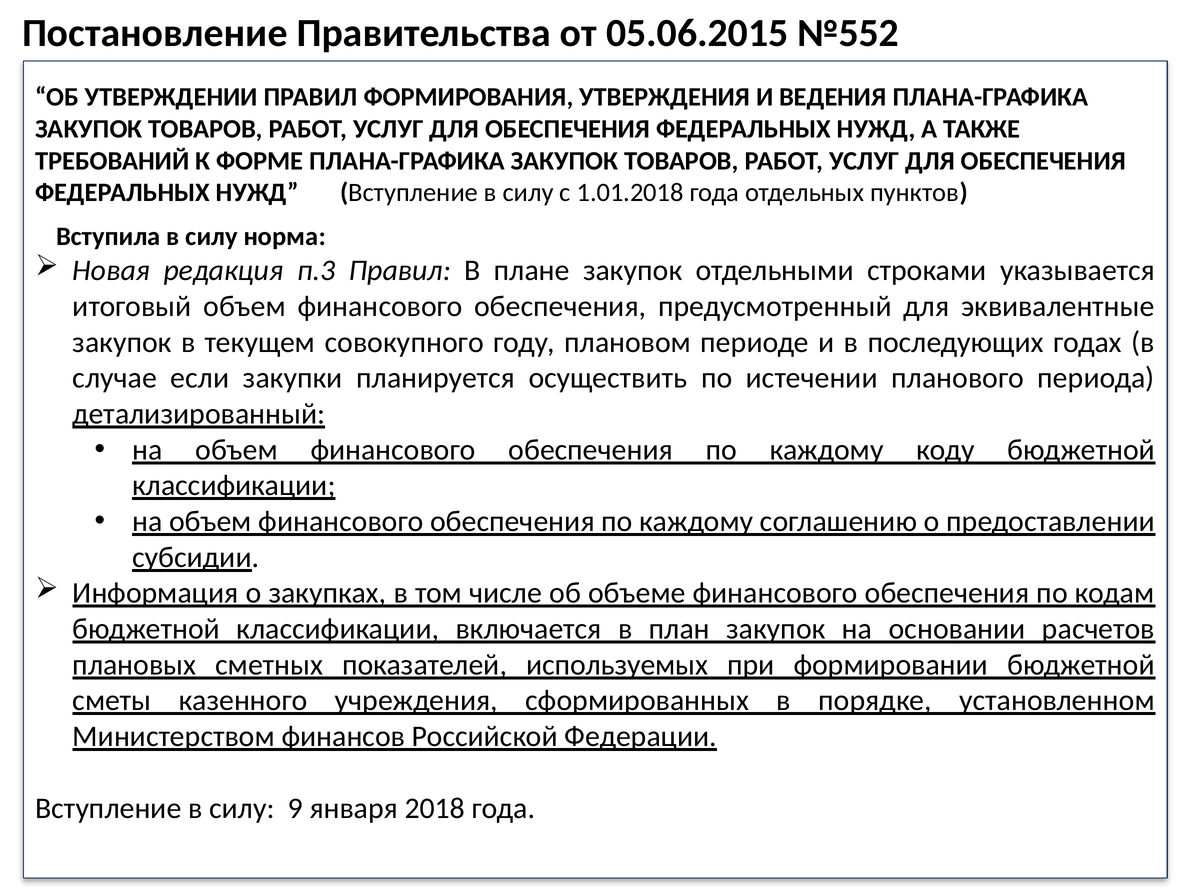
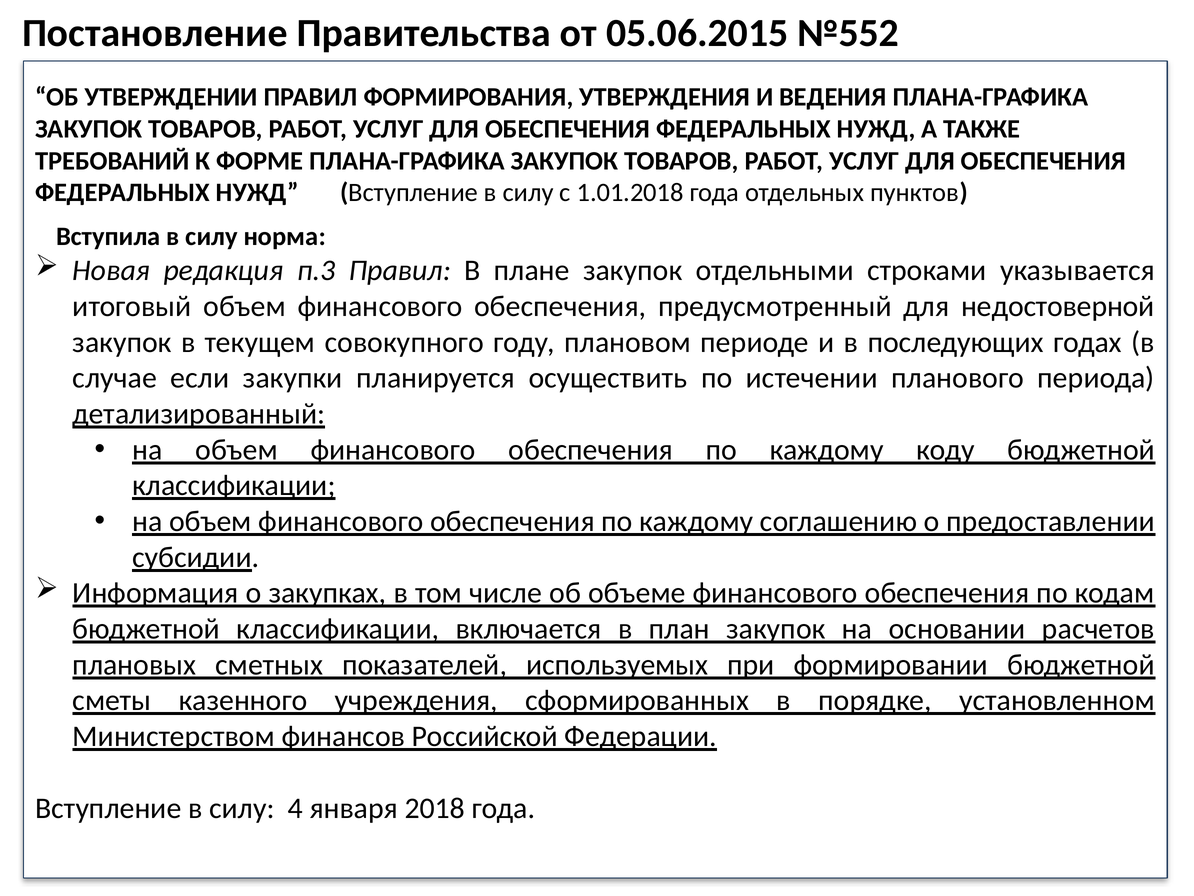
эквивалентные: эквивалентные -> недостоверной (1058, 306)
9: 9 -> 4 (295, 808)
